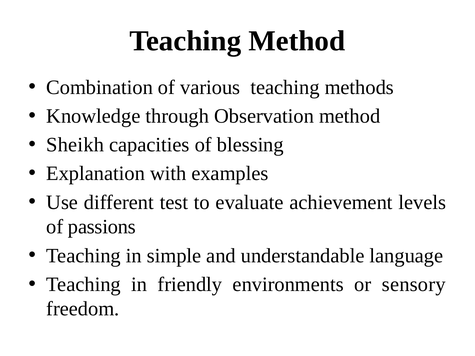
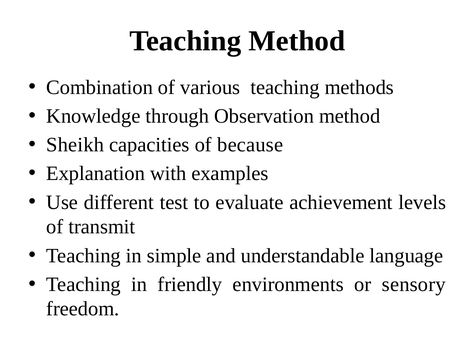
blessing: blessing -> because (250, 145)
passions: passions -> transmit (102, 227)
